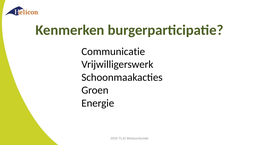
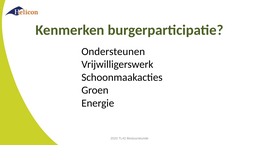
Communicatie: Communicatie -> Ondersteunen (113, 52)
